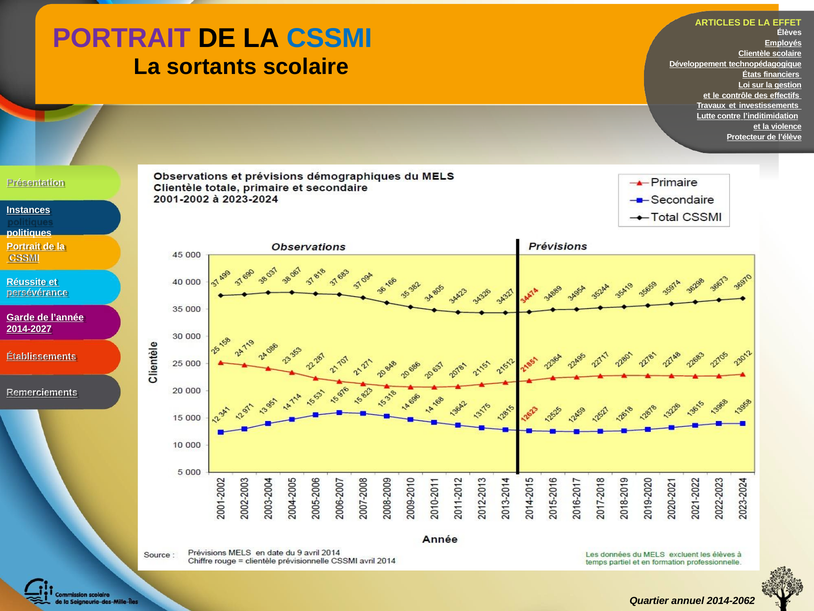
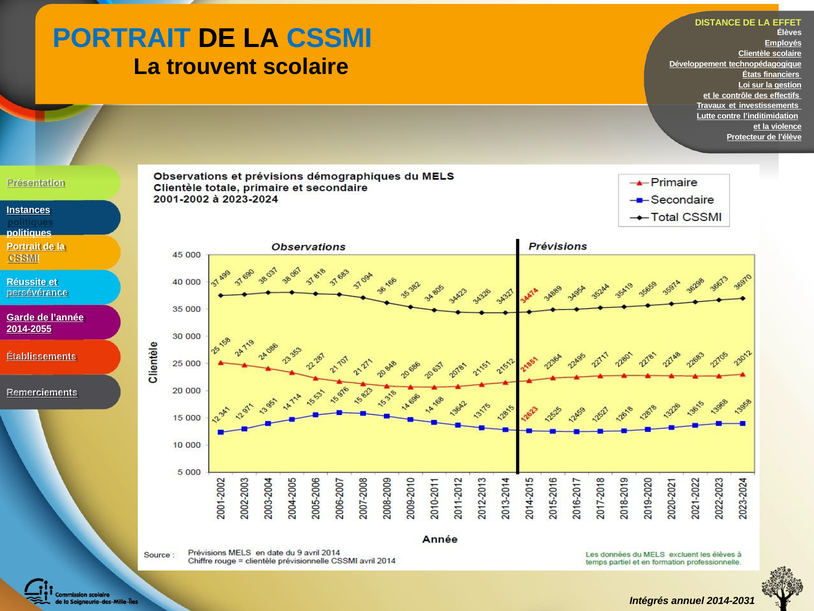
ARTICLES: ARTICLES -> DISTANCE (718, 23)
PORTRAIT colour: purple -> blue (122, 38)
sortants: sortants -> trouvent (212, 67)
2014-2027: 2014-2027 -> 2014-2055 (29, 329)
Quartier: Quartier -> Intégrés (649, 600)
2014-2062: 2014-2062 -> 2014-2031 (731, 600)
